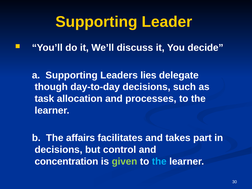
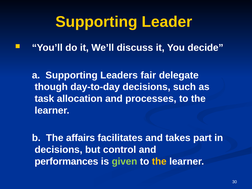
lies: lies -> fair (148, 75)
concentration: concentration -> performances (66, 161)
the colour: light blue -> yellow (159, 161)
